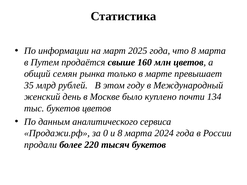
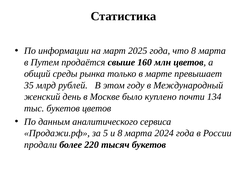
семян: семян -> среды (65, 74)
0: 0 -> 5 (106, 133)
